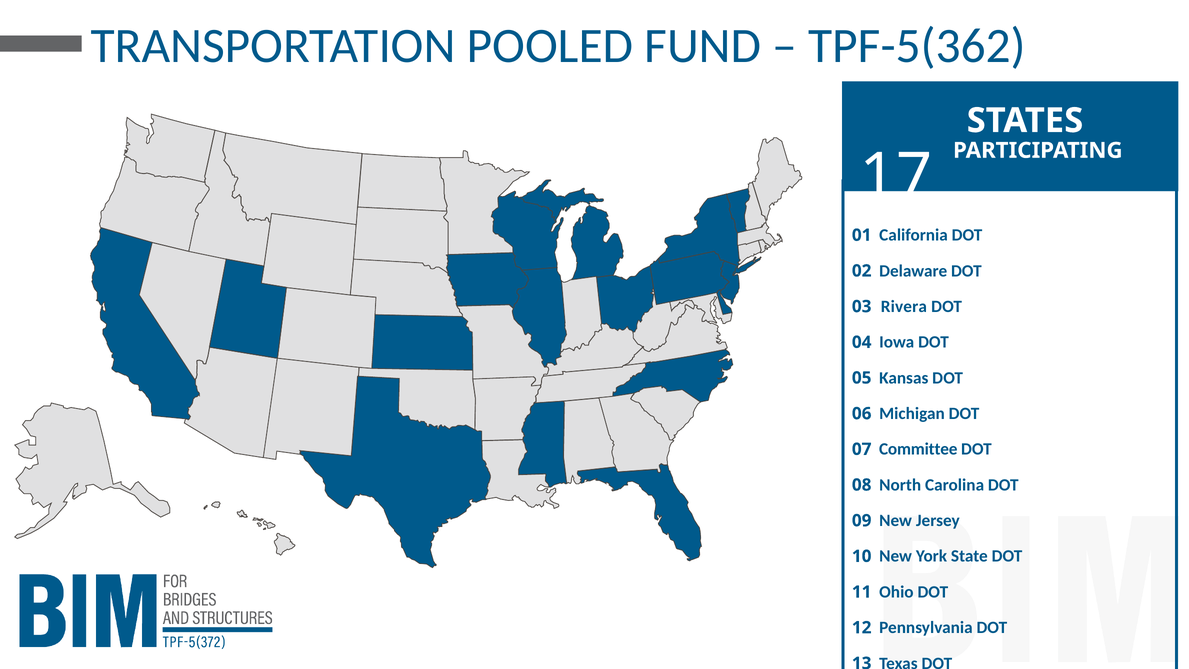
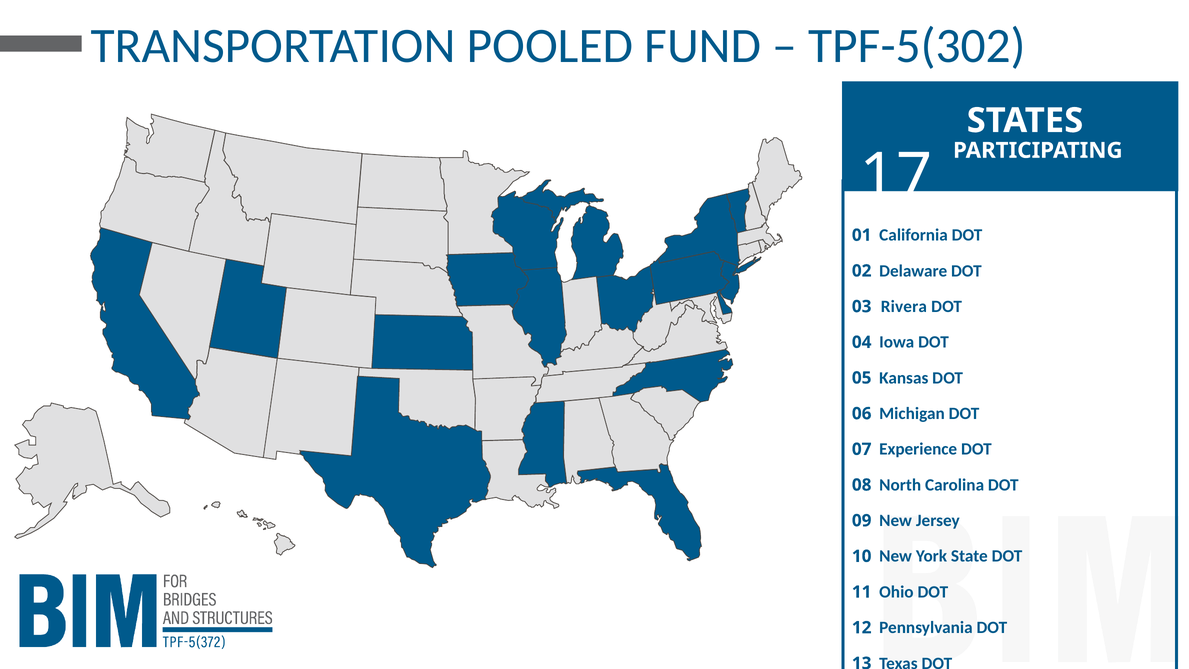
TPF-5(362: TPF-5(362 -> TPF-5(302 (917, 46)
Committee: Committee -> Experience (918, 449)
